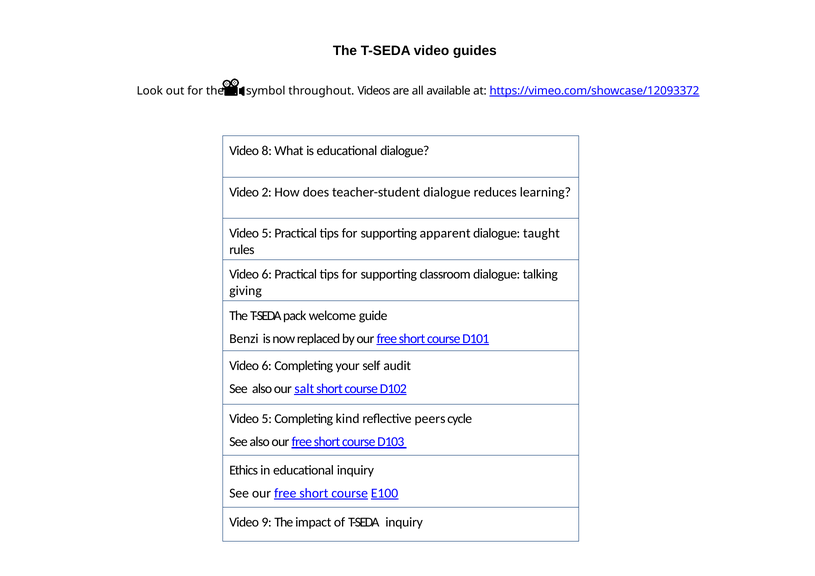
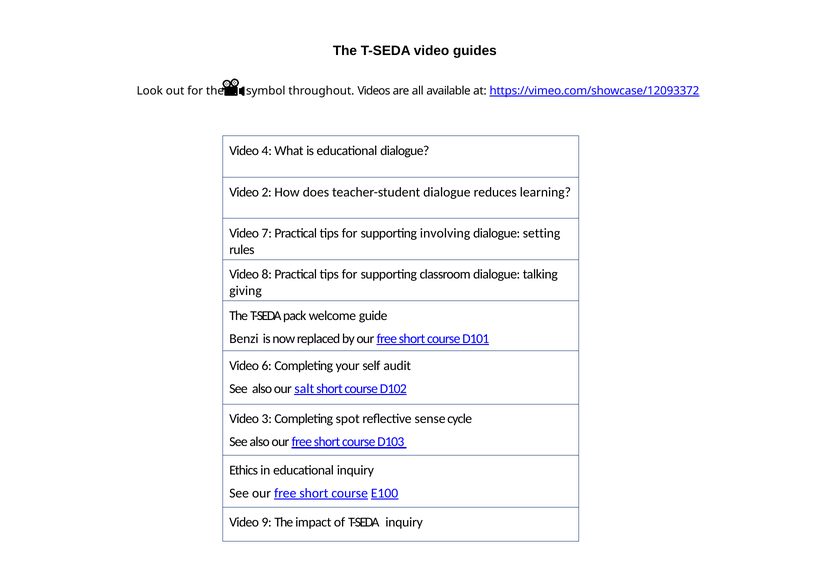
8: 8 -> 4 (267, 151)
5: 5 -> 7 (267, 233)
apparent: apparent -> involving (445, 233)
taught: taught -> setting (542, 233)
6: 6 -> 8 (267, 275)
5: 5 -> 3 (267, 419)
kind: kind -> spot (348, 419)
peers: peers -> sense (430, 419)
